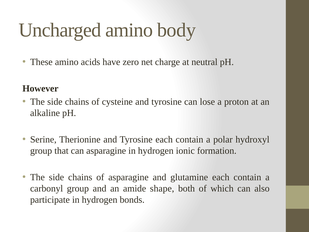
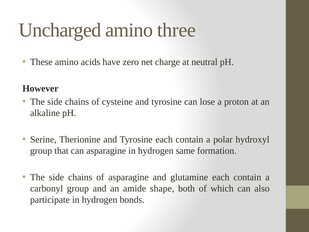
body: body -> three (177, 30)
ionic: ionic -> same (185, 151)
